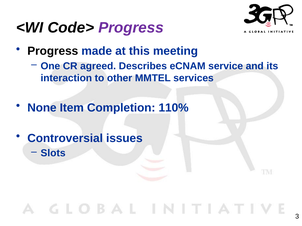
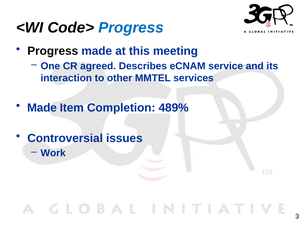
Progress colour: purple -> blue (131, 28)
None: None -> Made (42, 108)
110%: 110% -> 489% (174, 108)
Slots: Slots -> Work (53, 153)
